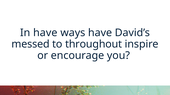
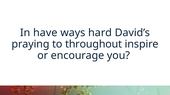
ways have: have -> hard (100, 33)
messed: messed -> praying (30, 44)
